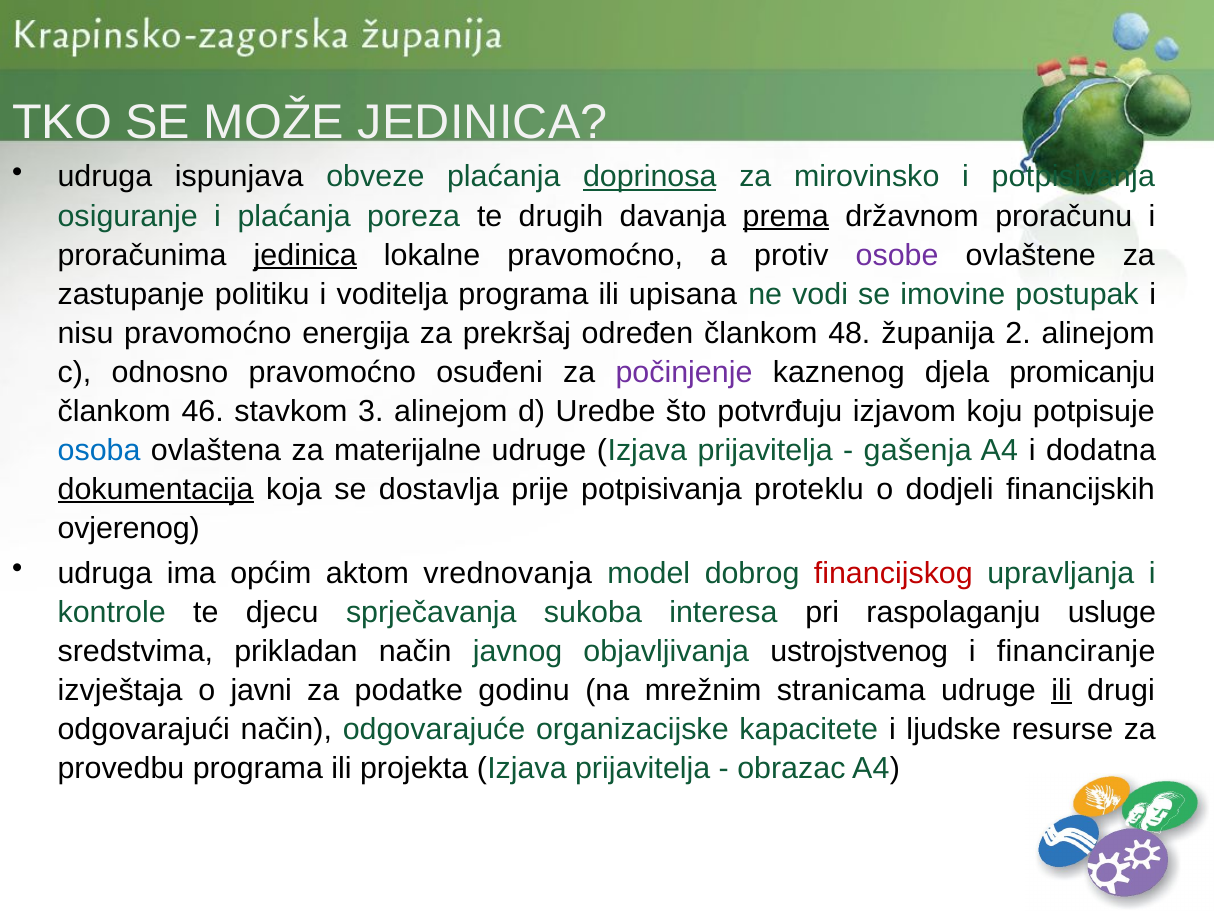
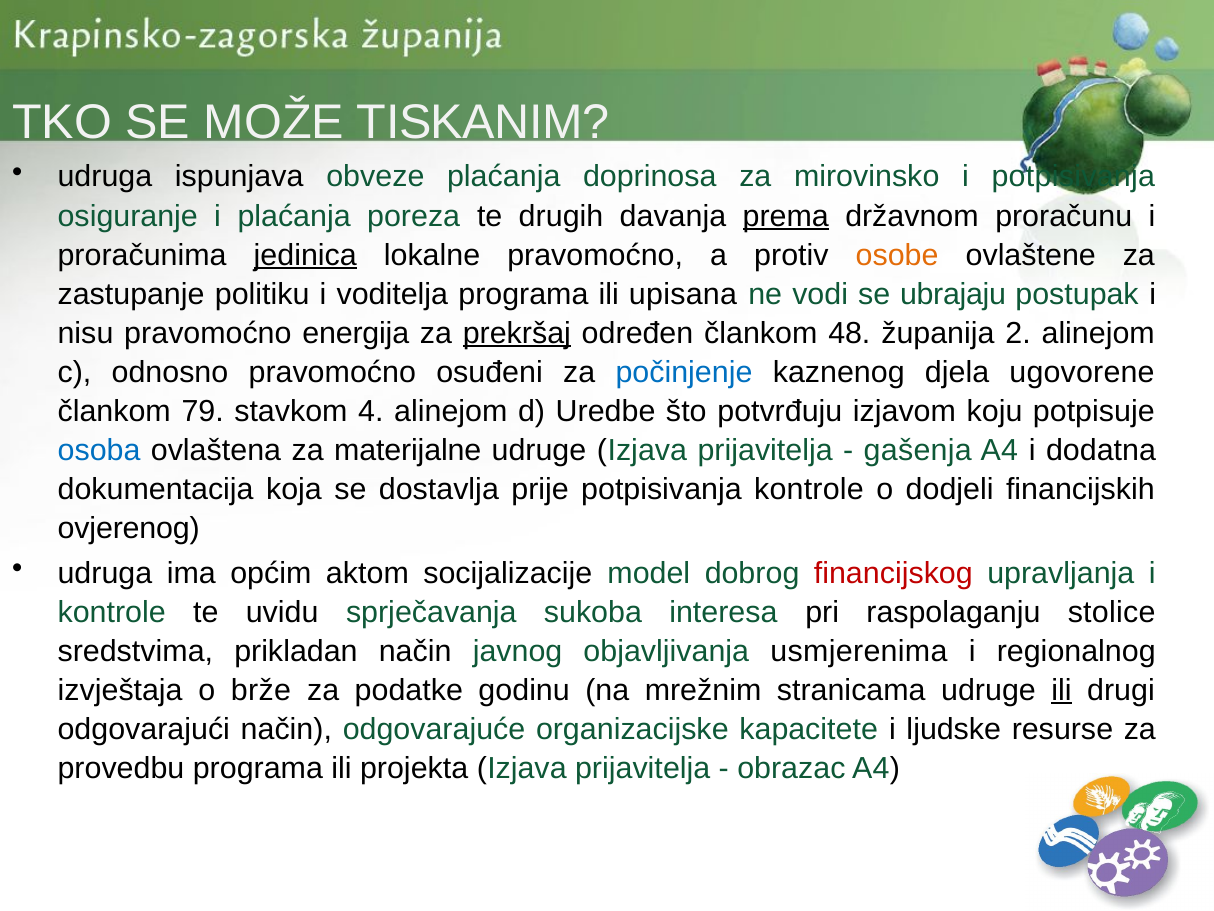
MOŽE JEDINICA: JEDINICA -> TISKANIM (483, 122)
doprinosa underline: present -> none (650, 177)
osobe colour: purple -> orange (897, 255)
imovine: imovine -> ubrajaju (953, 294)
prekršaj underline: none -> present (517, 333)
počinjenje colour: purple -> blue (684, 372)
promicanju: promicanju -> ugovorene (1082, 372)
46: 46 -> 79 (203, 411)
3: 3 -> 4 (371, 411)
dokumentacija underline: present -> none (156, 489)
potpisivanja proteklu: proteklu -> kontrole (809, 489)
vrednovanja: vrednovanja -> socijalizacije (508, 573)
djecu: djecu -> uvidu (282, 612)
usluge: usluge -> stolice (1112, 612)
ustrojstvenog: ustrojstvenog -> usmjerenima (859, 651)
financiranje: financiranje -> regionalnog (1076, 651)
javni: javni -> brže (261, 690)
